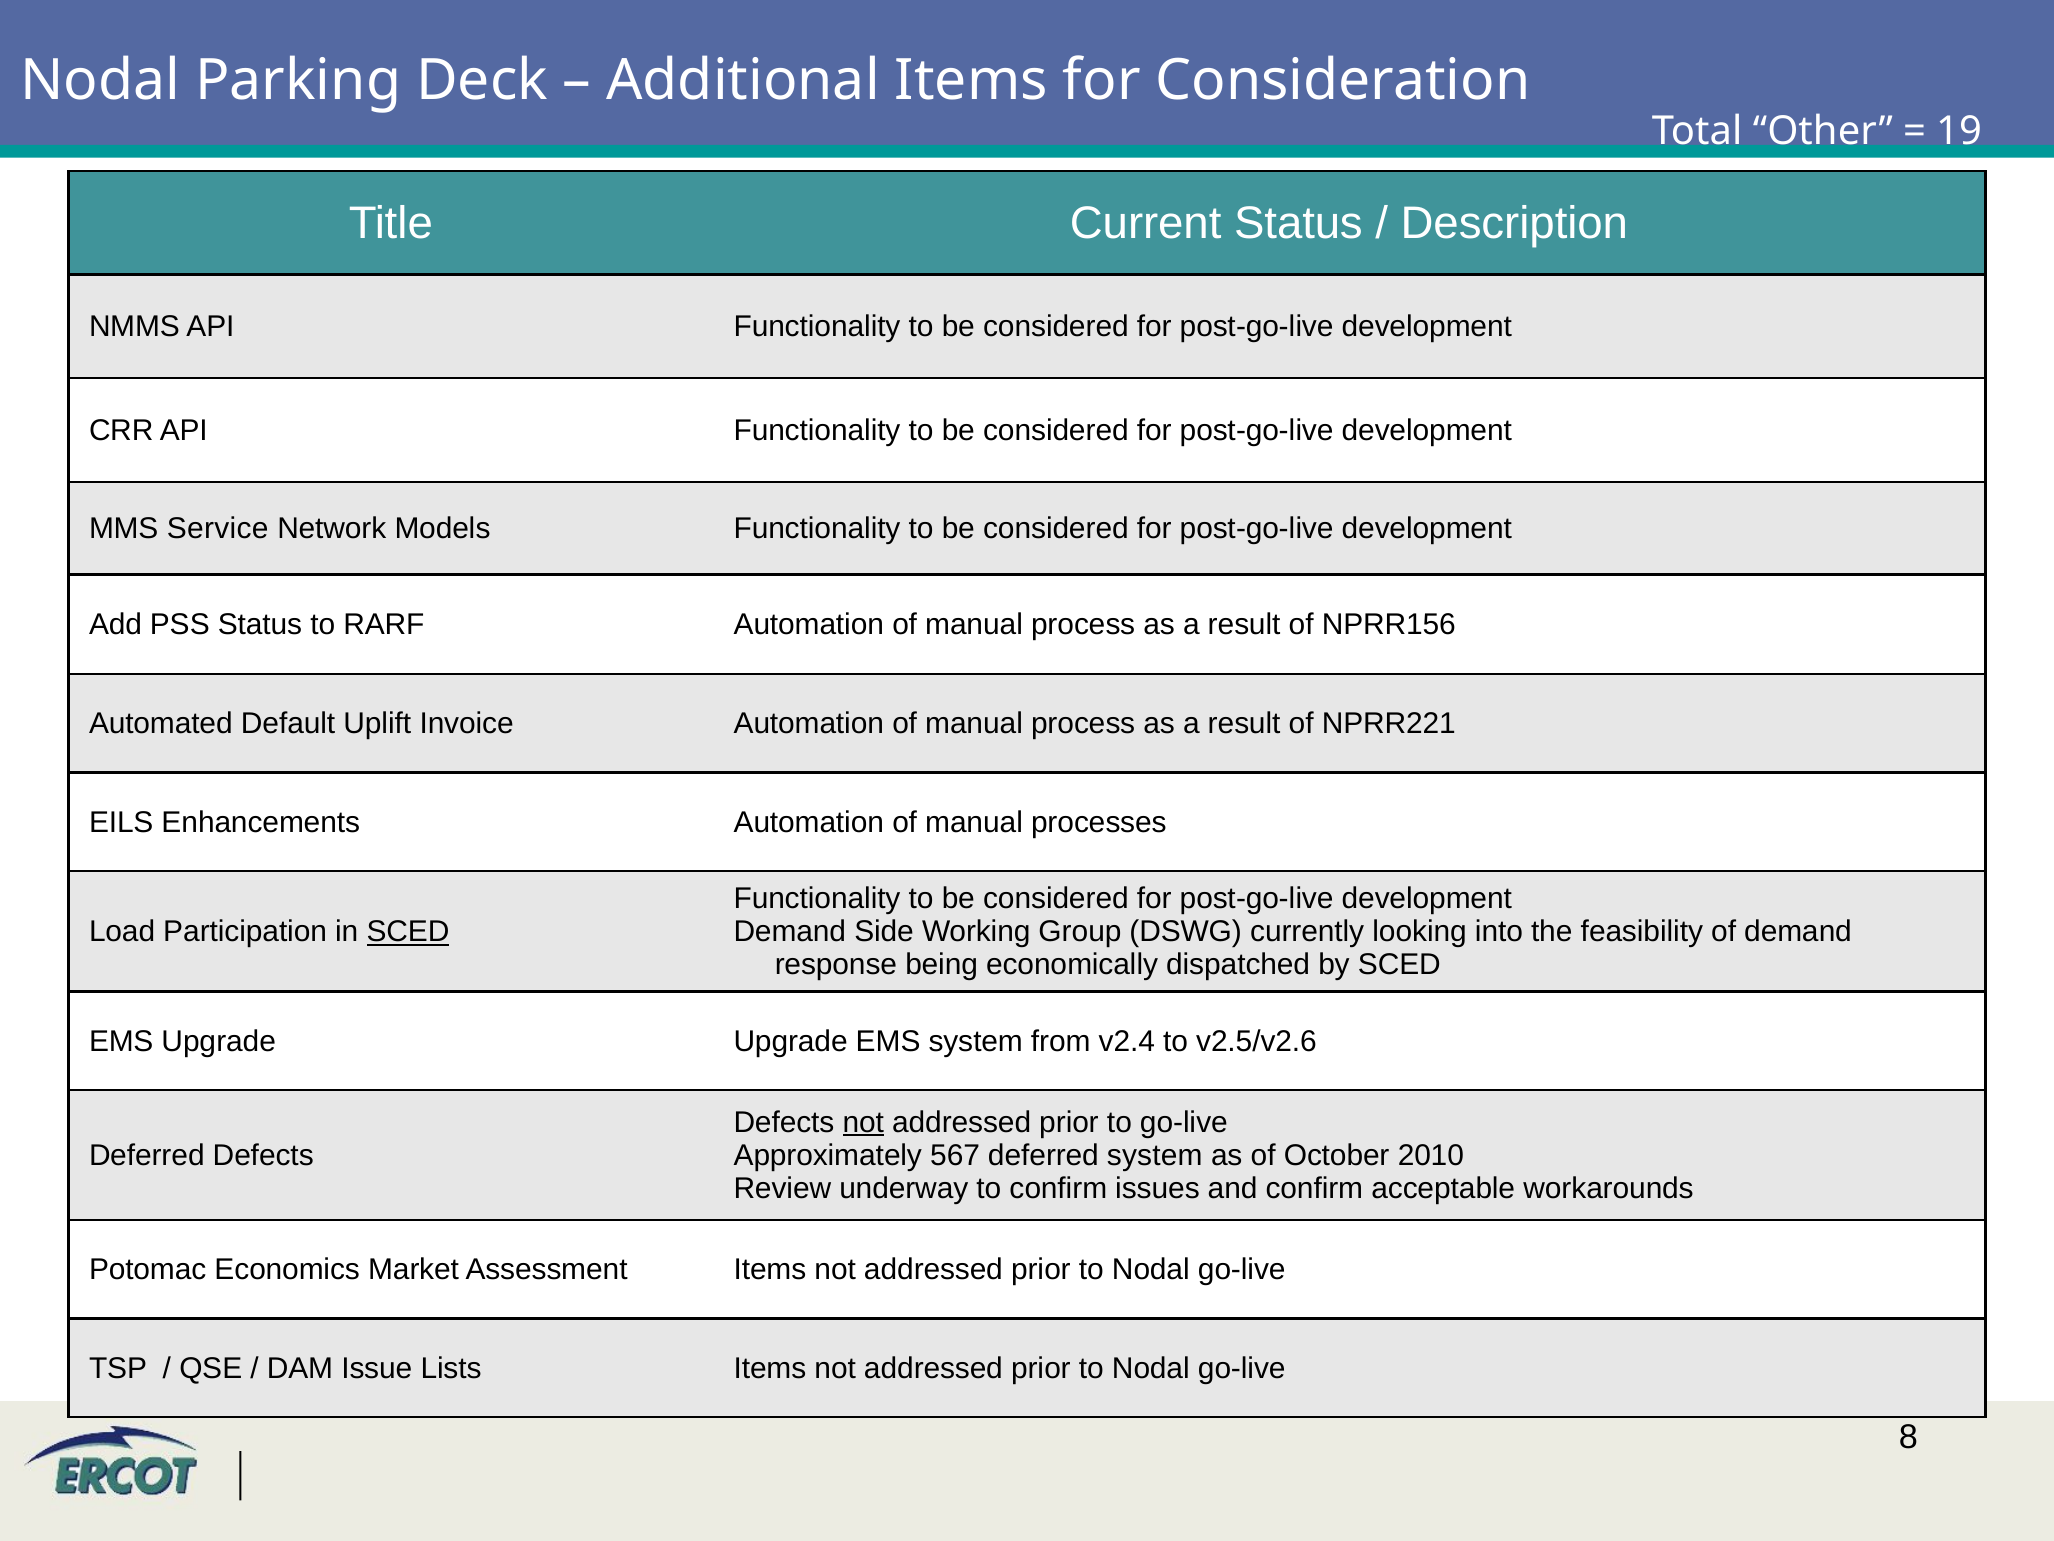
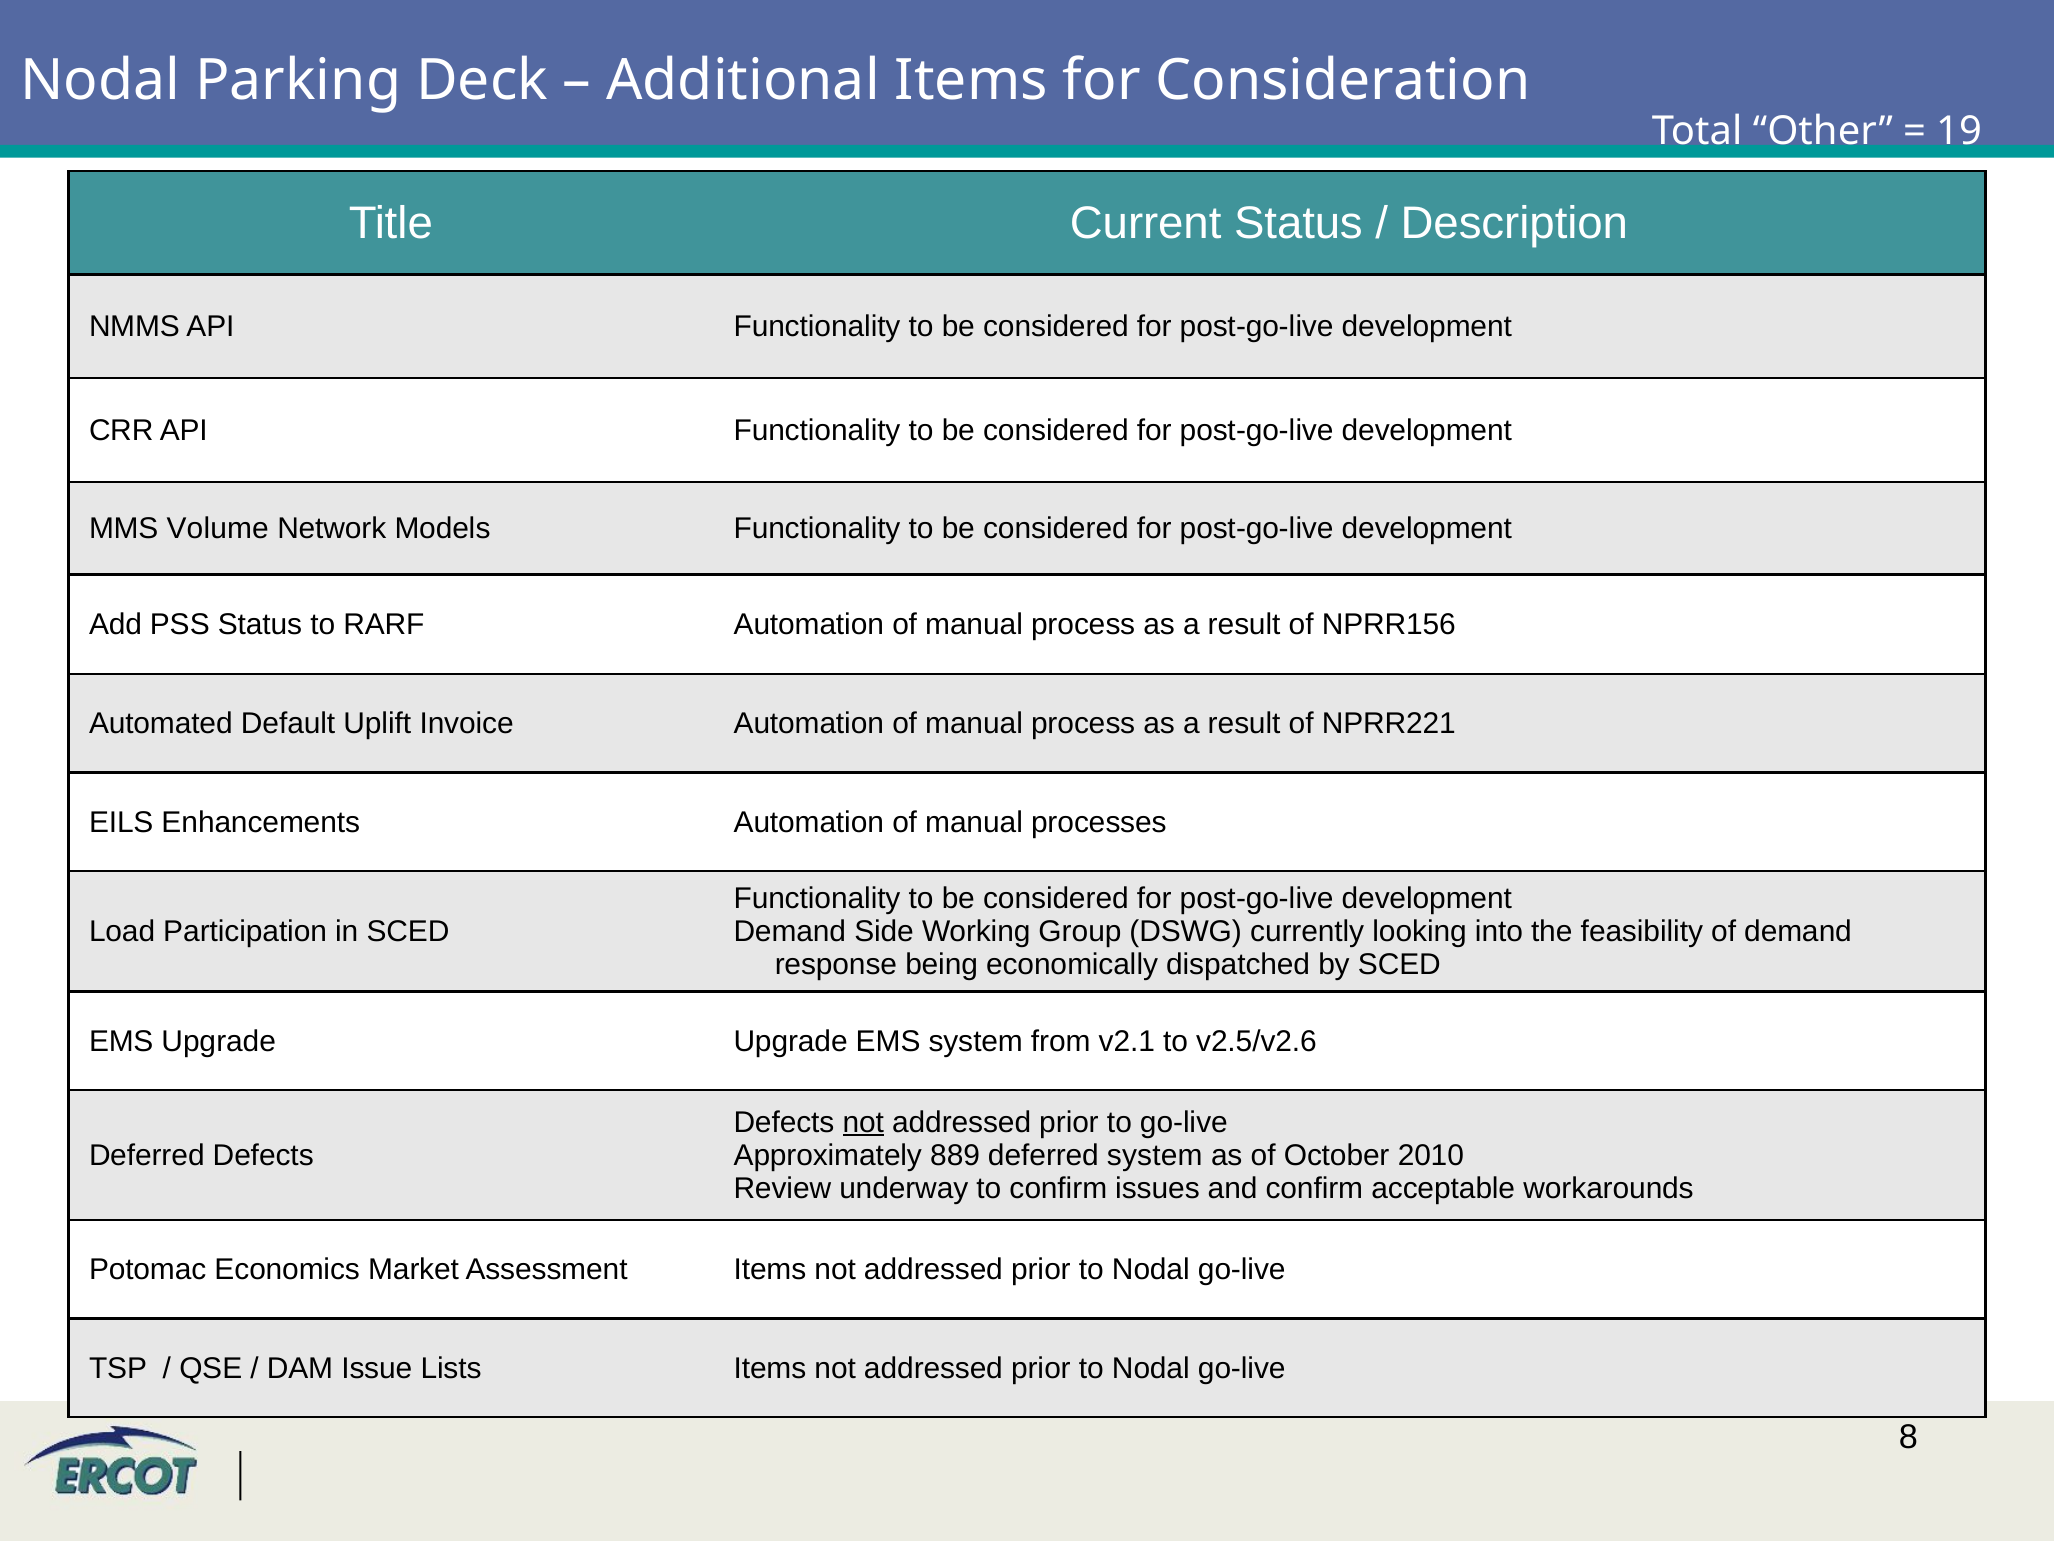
Service: Service -> Volume (218, 528)
SCED underline: present -> none (408, 931)
v2.4: v2.4 -> v2.1 (1127, 1041)
567: 567 -> 889 (955, 1155)
